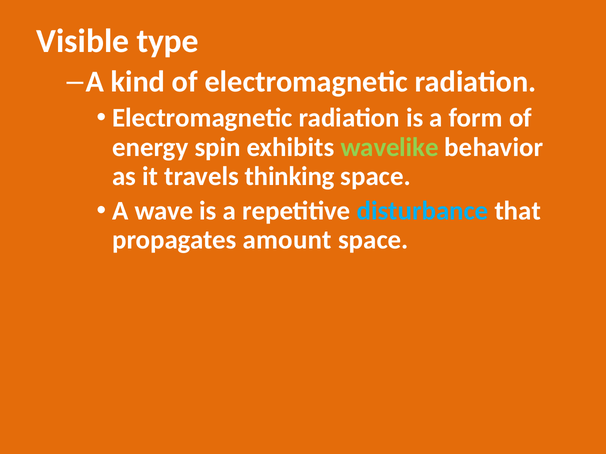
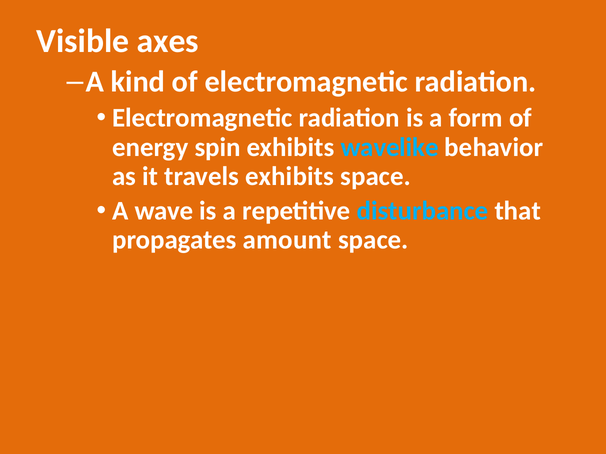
type: type -> axes (168, 41)
wavelike colour: light green -> light blue (390, 147)
travels thinking: thinking -> exhibits (290, 176)
